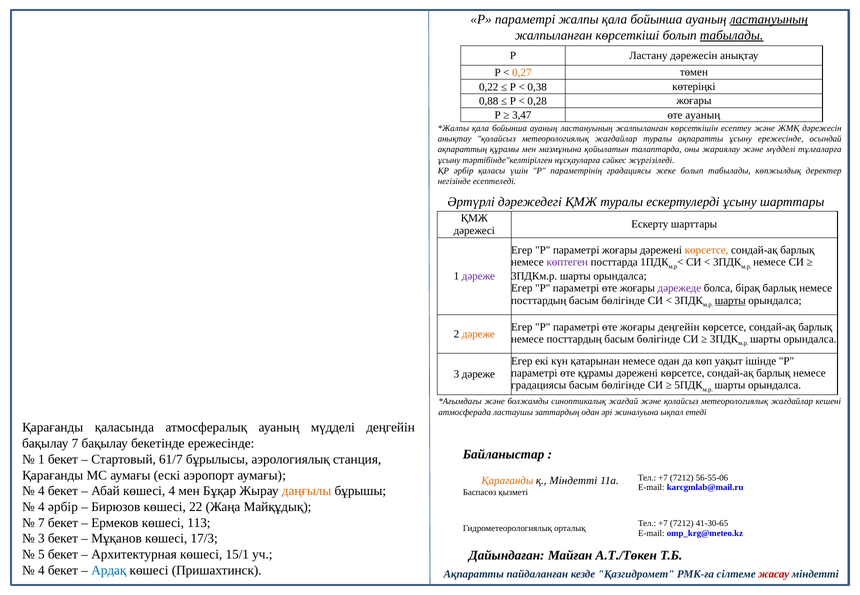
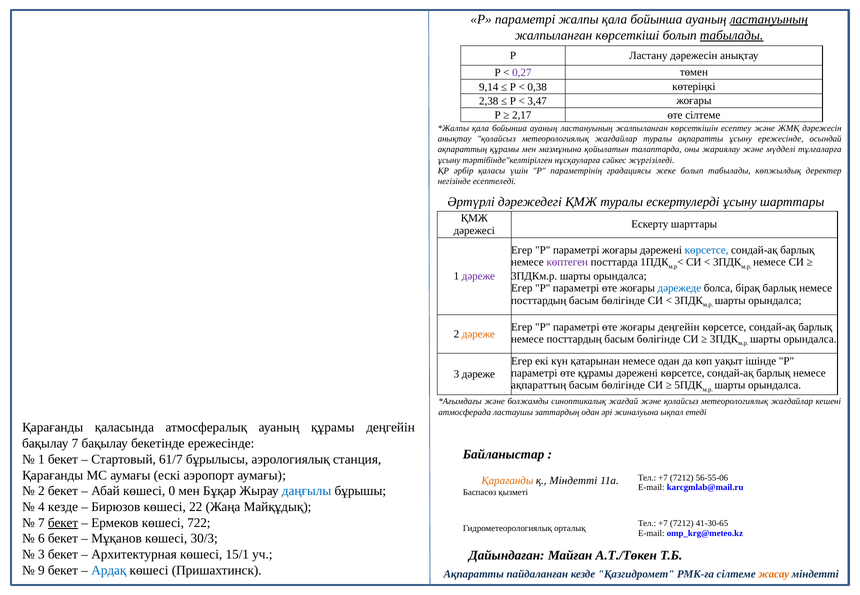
0,27 colour: orange -> purple (522, 73)
0,22: 0,22 -> 9,14 (489, 87)
0,88: 0,88 -> 2,38 (489, 101)
0,28: 0,28 -> 3,47 (537, 101)
3,47: 3,47 -> 2,17 (522, 115)
өте ауаның: ауаның -> сілтеме (703, 115)
көрсетсе colour: orange -> blue (707, 250)
дәрежеде colour: purple -> blue (679, 288)
шарты underline: present -> none (730, 301)
градациясы: градациясы -> ақпараттың (539, 385)
ауаның мүдделі: мүдделі -> құрамы (333, 428)
4: 4 -> 2 (41, 491)
көшесі 4: 4 -> 0 (172, 491)
даңғылы colour: orange -> blue (307, 491)
4 әрбір: әрбір -> кезде (63, 507)
бекет underline: none -> present (63, 523)
113: 113 -> 722 (199, 523)
3: 3 -> 6 (41, 539)
17/3: 17/3 -> 30/3 (204, 539)
5: 5 -> 3 (41, 555)
4: 4 -> 9 (41, 571)
жасау colour: red -> orange (774, 574)
